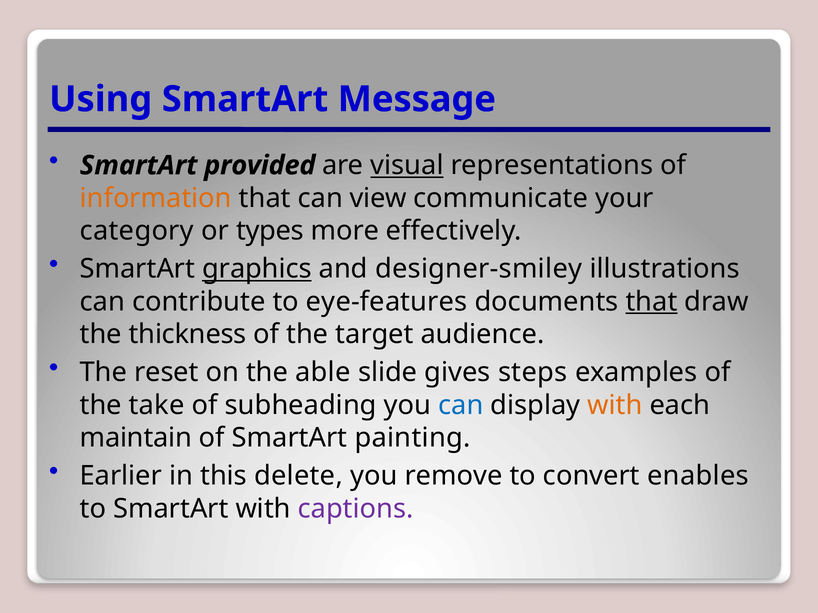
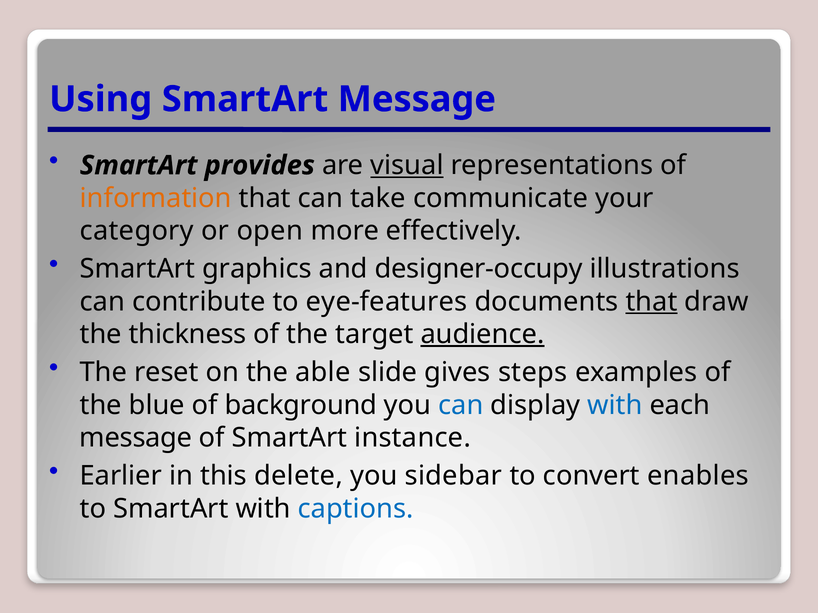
provided: provided -> provides (260, 166)
view: view -> take (378, 198)
types: types -> open (270, 231)
graphics underline: present -> none (257, 269)
designer-smiley: designer-smiley -> designer-occupy (479, 269)
audience underline: none -> present (483, 335)
take: take -> blue (157, 405)
subheading: subheading -> background (301, 405)
with colour: orange -> blue (615, 405)
maintain: maintain -> message (136, 438)
painting: painting -> instance (413, 438)
remove: remove -> sidebar (453, 476)
captions colour: purple -> blue (356, 509)
